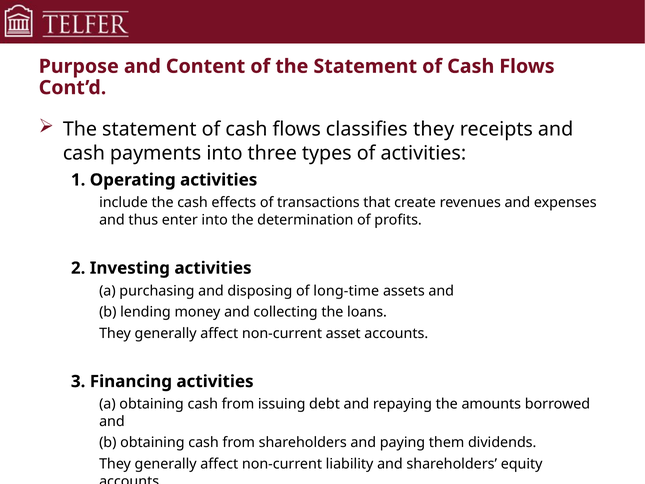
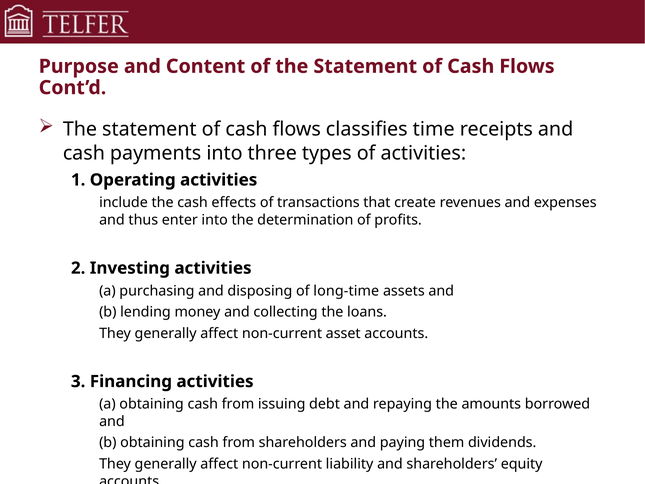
classifies they: they -> time (434, 129)
